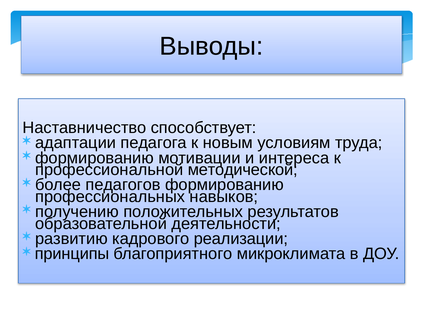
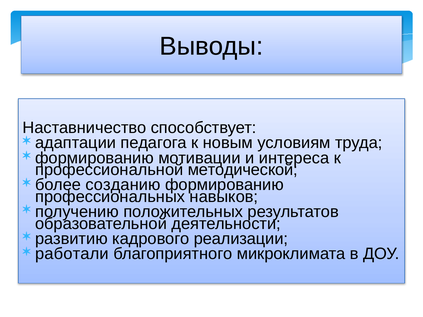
педагогов: педагогов -> созданию (123, 185)
принципы: принципы -> работали (72, 254)
